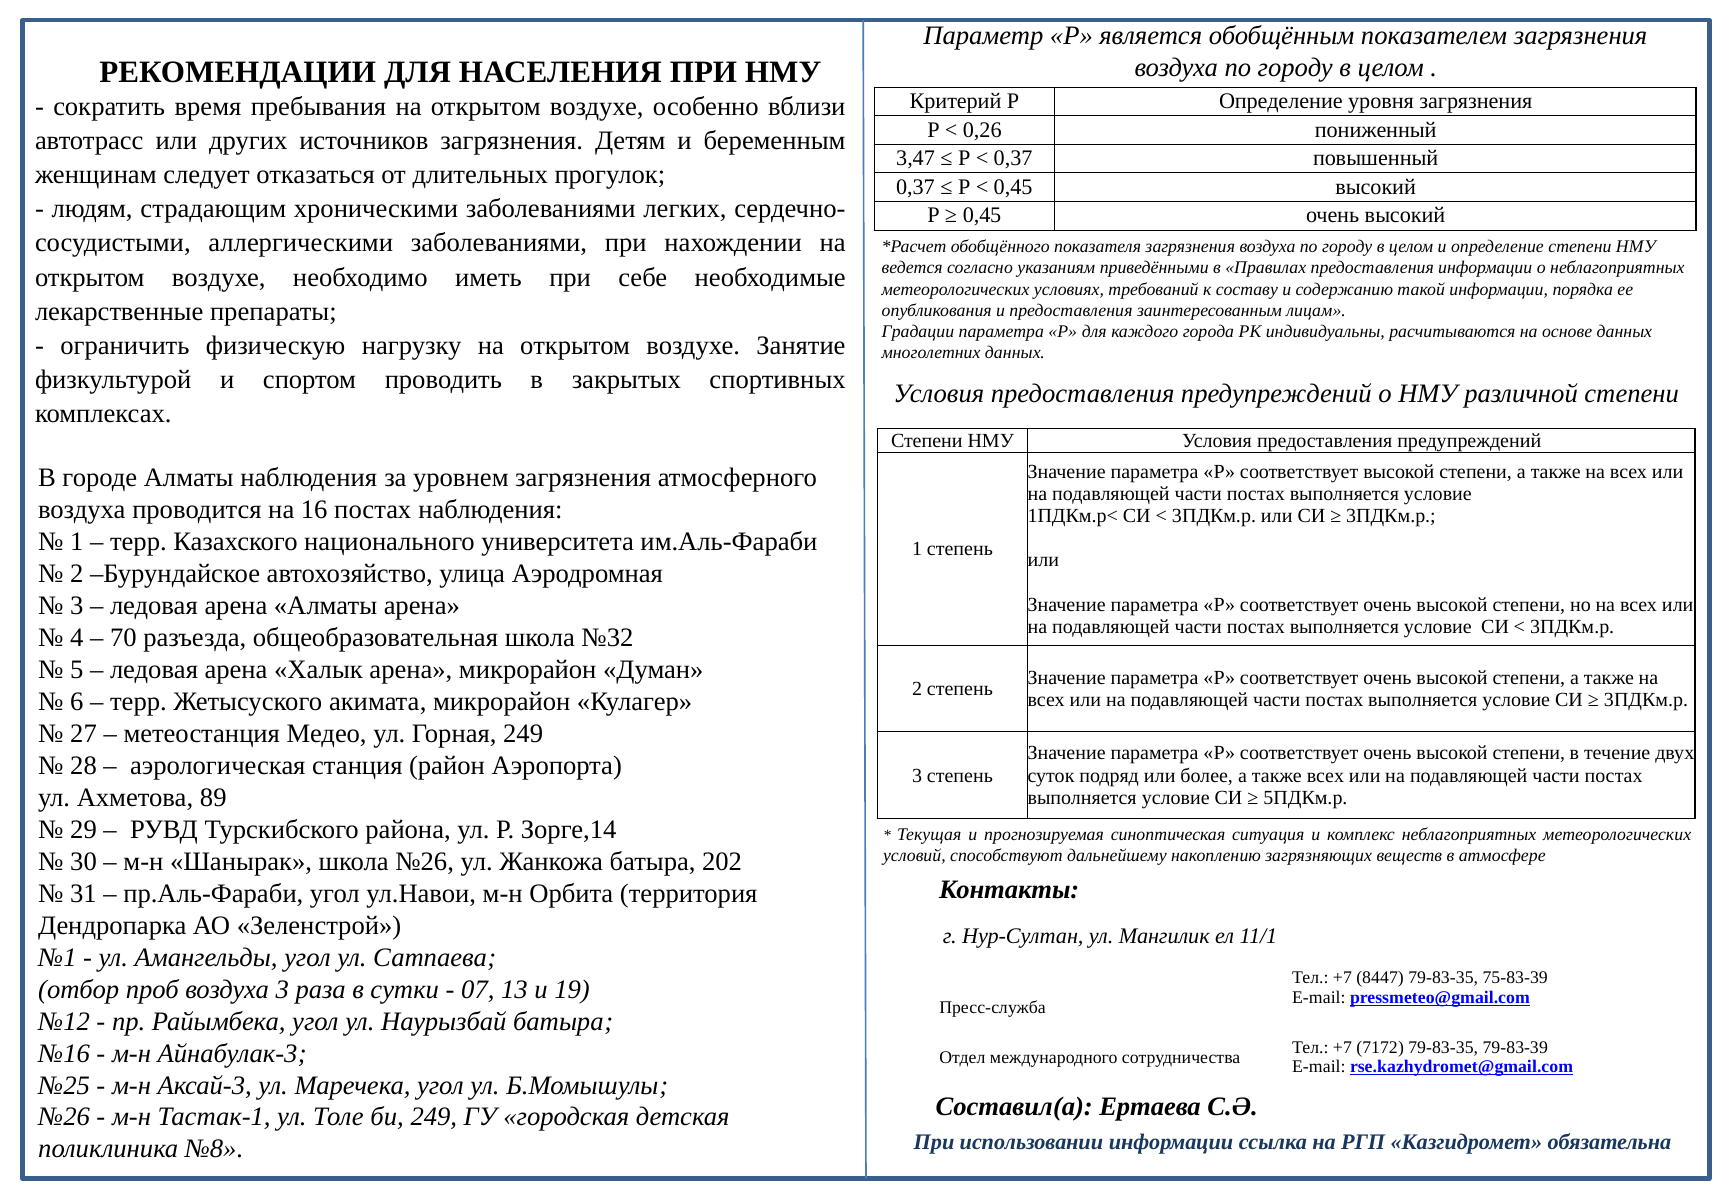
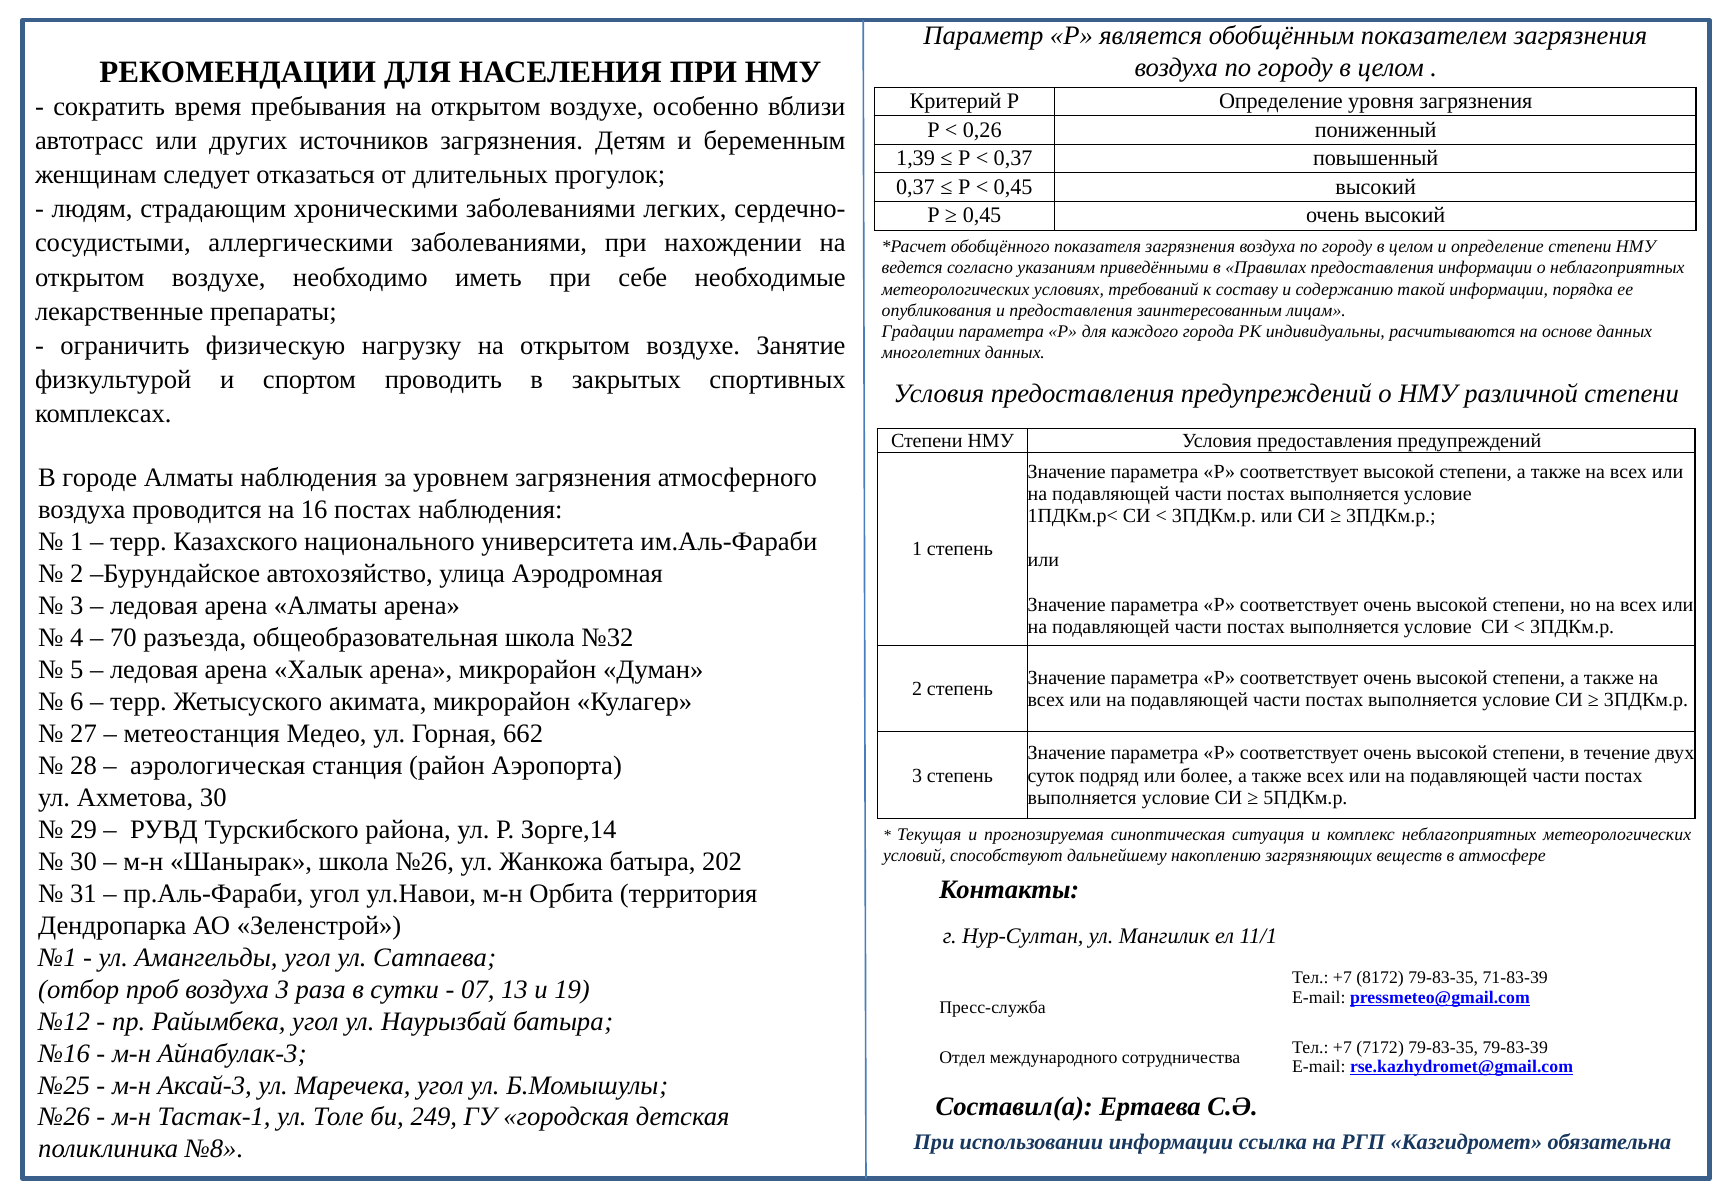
3,47: 3,47 -> 1,39 (916, 158)
Горная 249: 249 -> 662 (523, 734)
Ахметова 89: 89 -> 30 (213, 798)
8447: 8447 -> 8172 (1380, 978)
75-83-39: 75-83-39 -> 71-83-39 (1515, 978)
